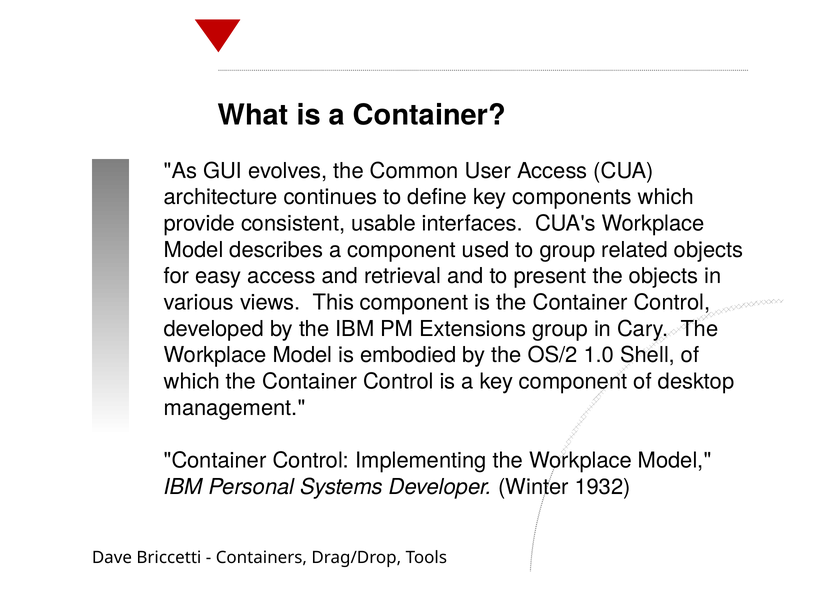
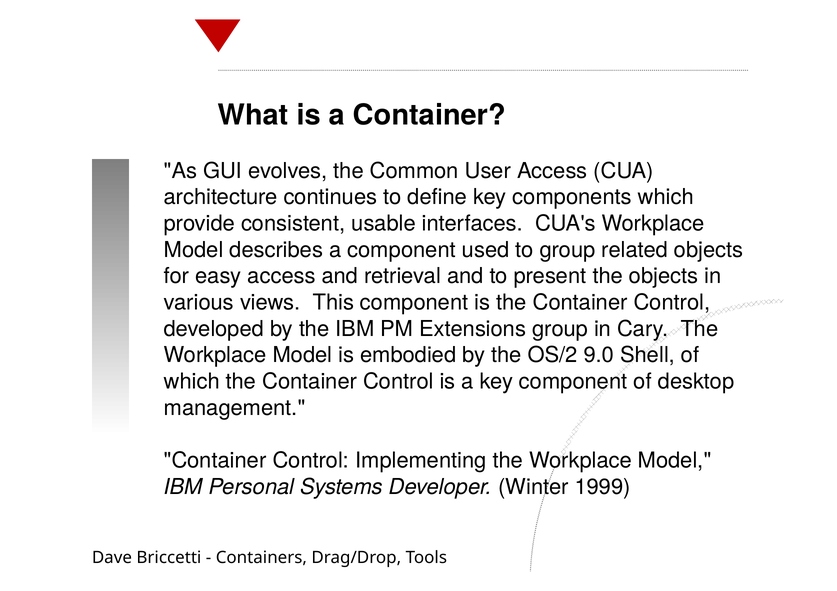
1.0: 1.0 -> 9.0 (599, 355)
1932: 1932 -> 1999 (603, 487)
